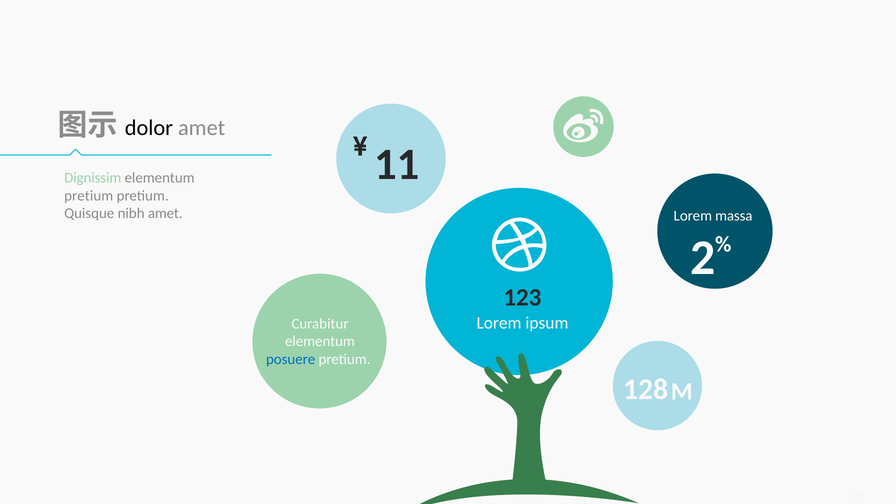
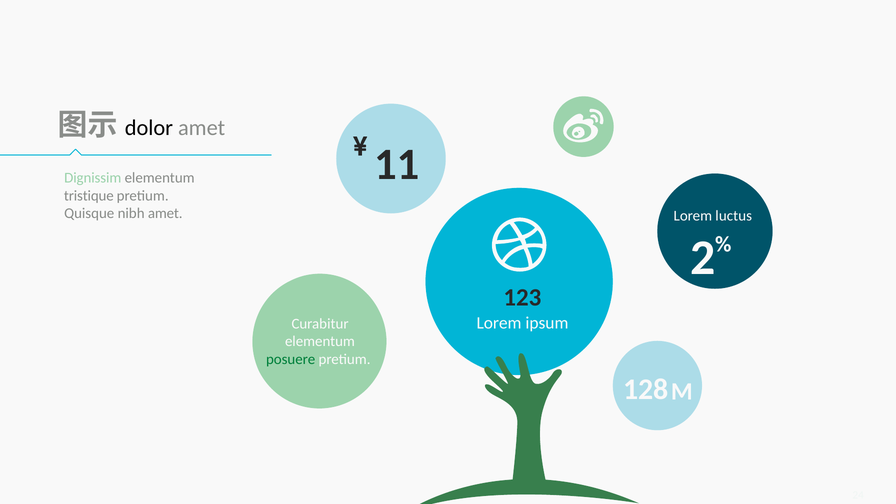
pretium: pretium -> tristique (89, 196)
massa: massa -> luctus (734, 216)
posuere colour: blue -> green (291, 359)
